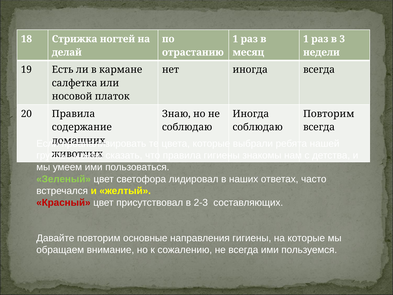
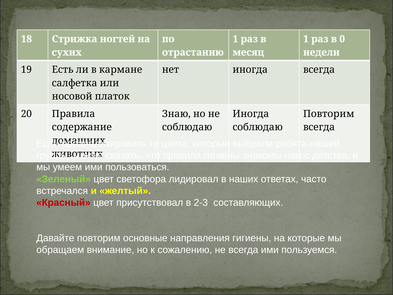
3: 3 -> 0 (342, 39)
делай: делай -> сухих (67, 52)
